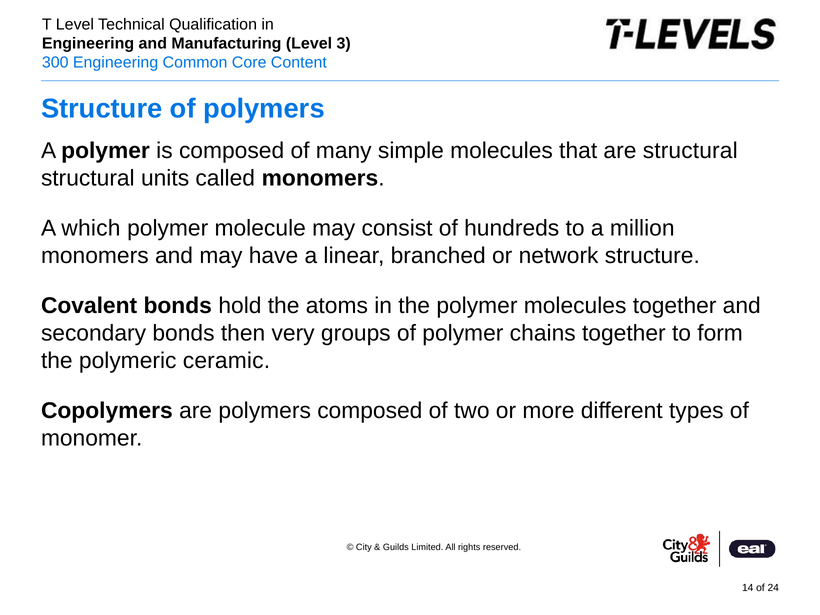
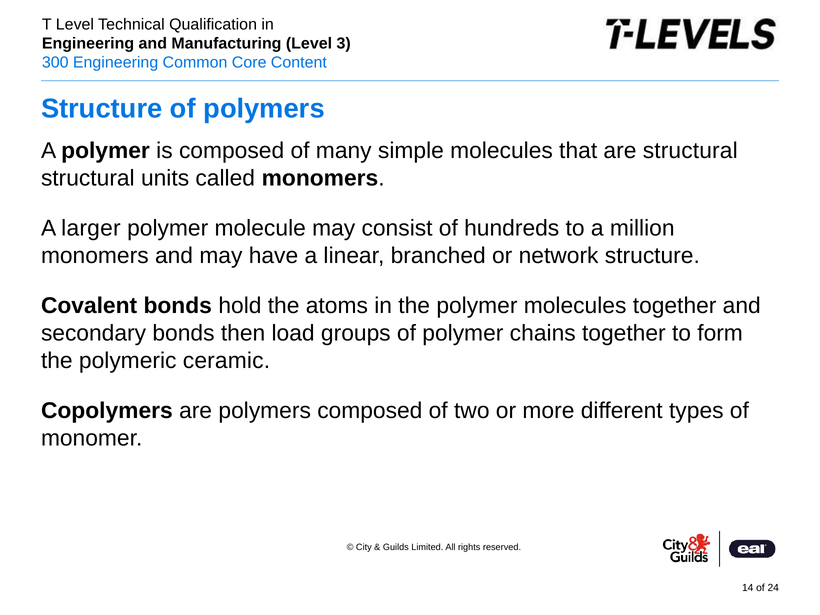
which: which -> larger (91, 228)
very: very -> load (293, 333)
